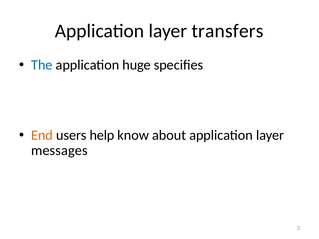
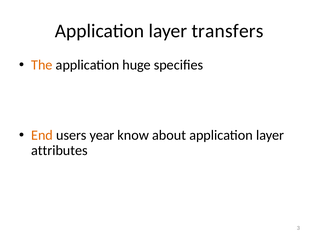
The colour: blue -> orange (42, 65)
help: help -> year (102, 135)
messages: messages -> attributes (59, 151)
